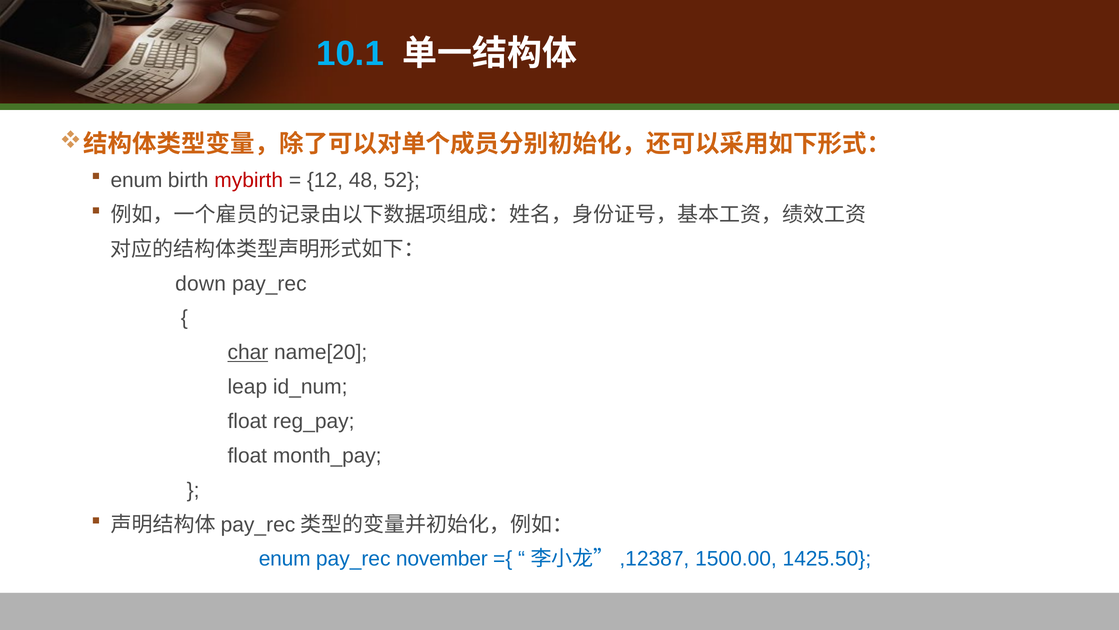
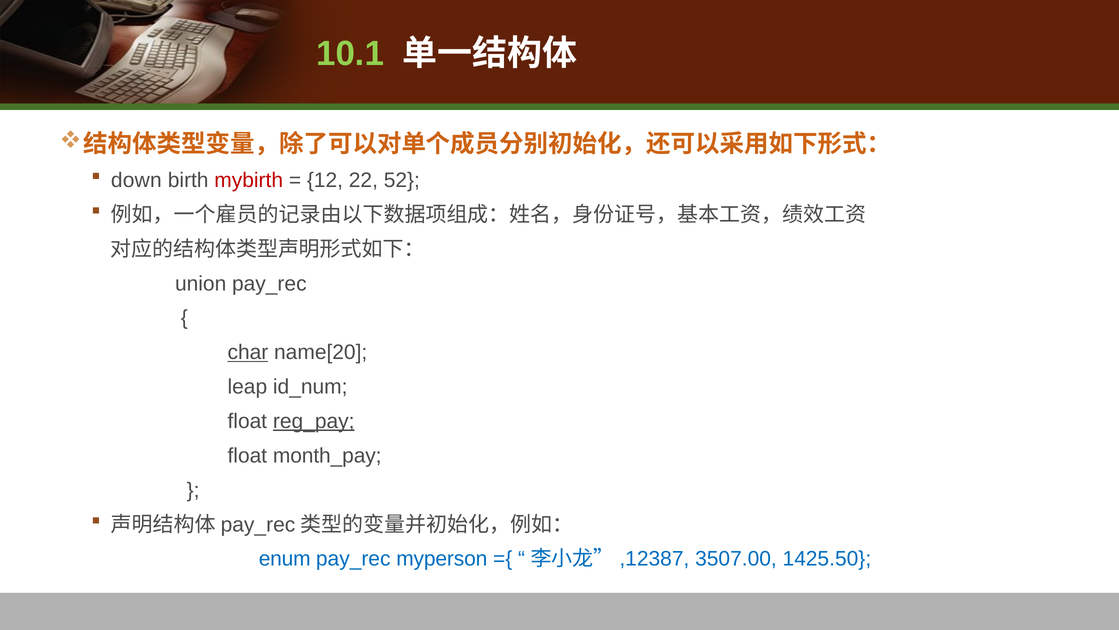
10.1 colour: light blue -> light green (350, 53)
enum: enum -> down (136, 180)
48: 48 -> 22 (363, 180)
down: down -> union (201, 283)
reg_pay underline: none -> present (314, 421)
november: november -> myperson (442, 559)
1500.00: 1500.00 -> 3507.00 (736, 559)
